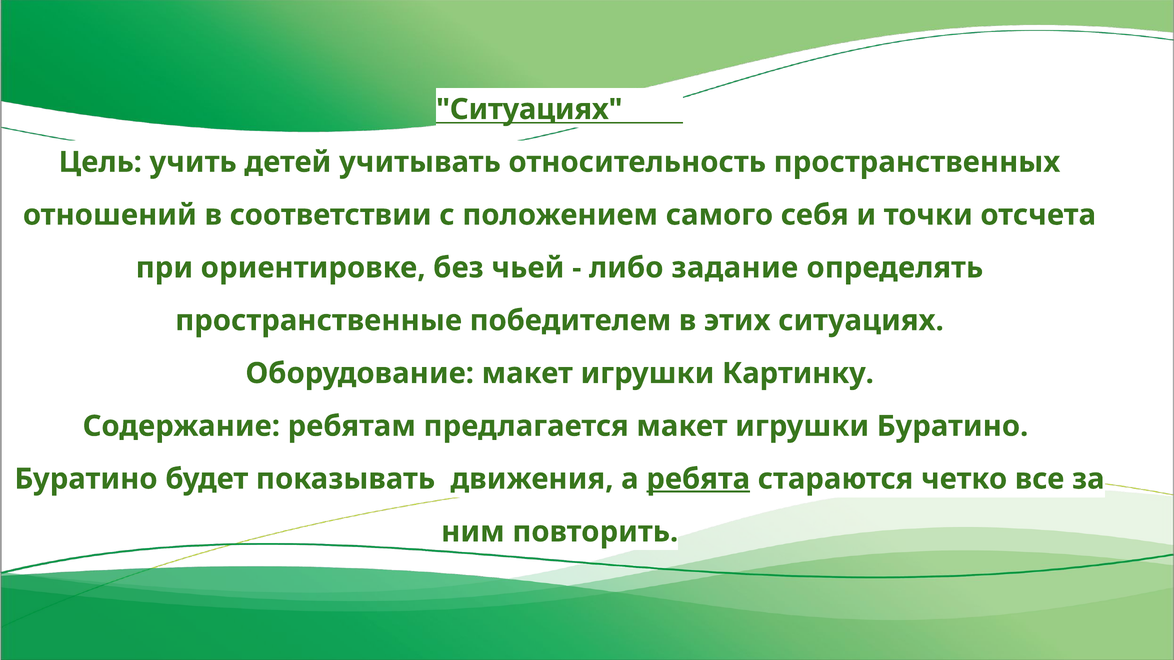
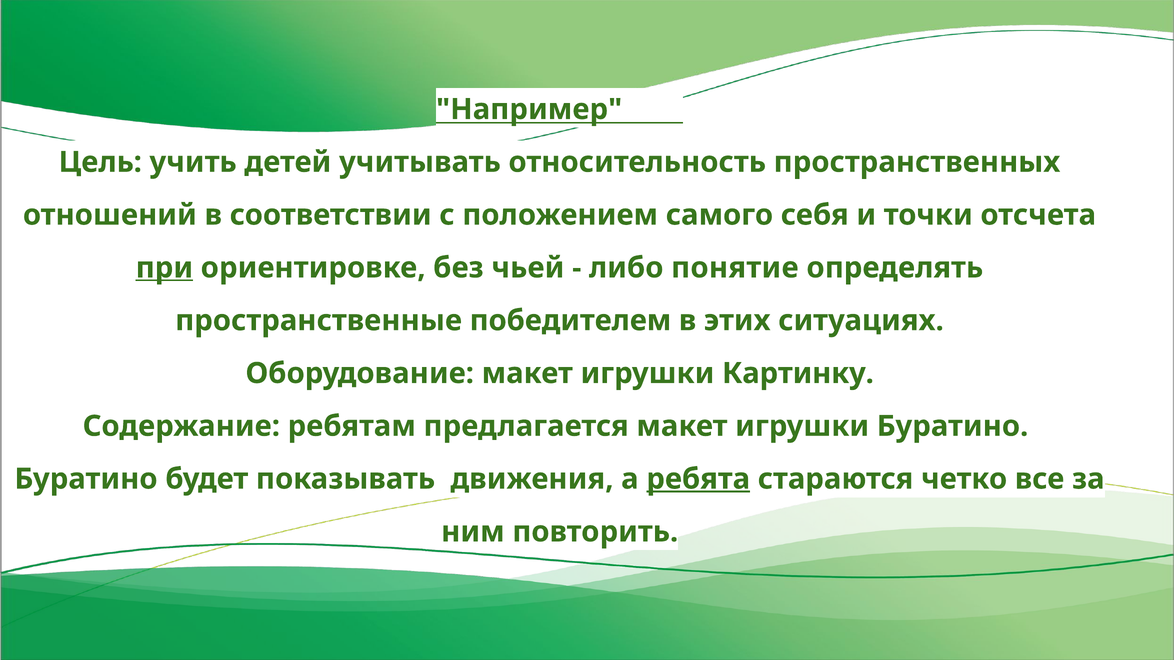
Ситуациях: Ситуациях -> Например (529, 109)
при underline: none -> present (164, 268)
задание: задание -> понятие (735, 268)
